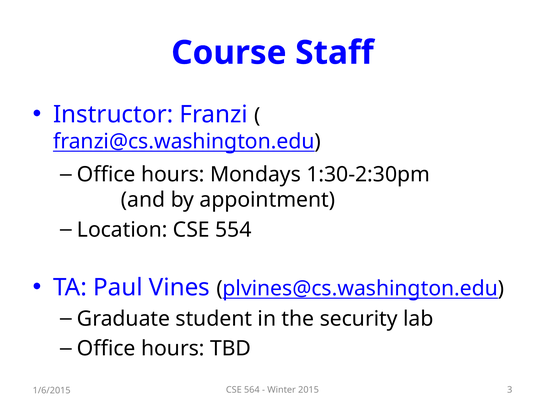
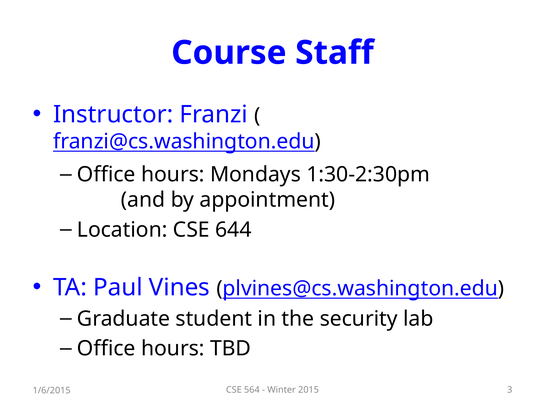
554: 554 -> 644 (233, 230)
